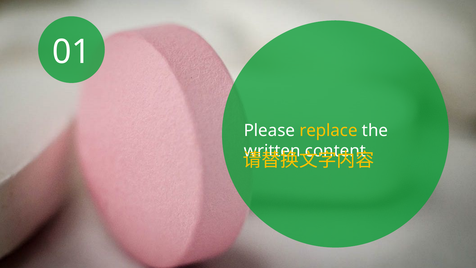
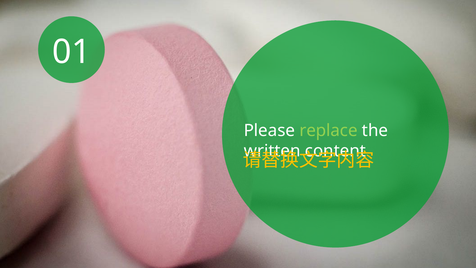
replace colour: yellow -> light green (328, 131)
